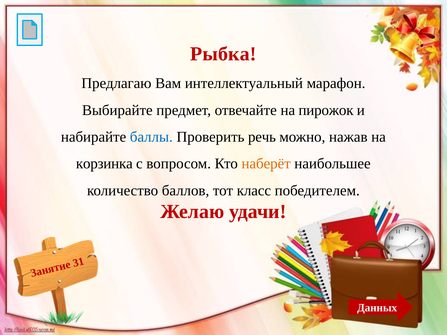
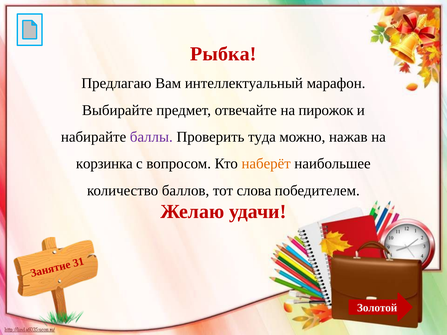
баллы colour: blue -> purple (151, 137)
речь: речь -> туда (262, 137)
класс: класс -> слова (254, 191)
Данных: Данных -> Золотой (377, 308)
